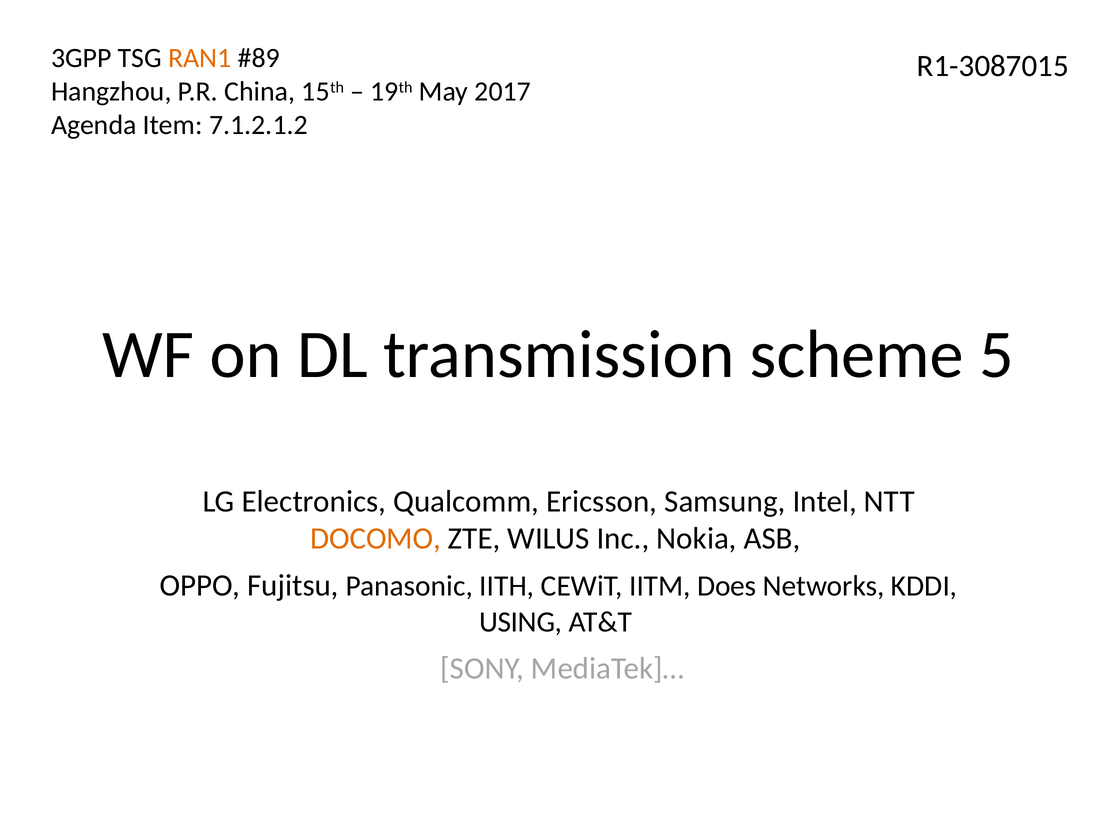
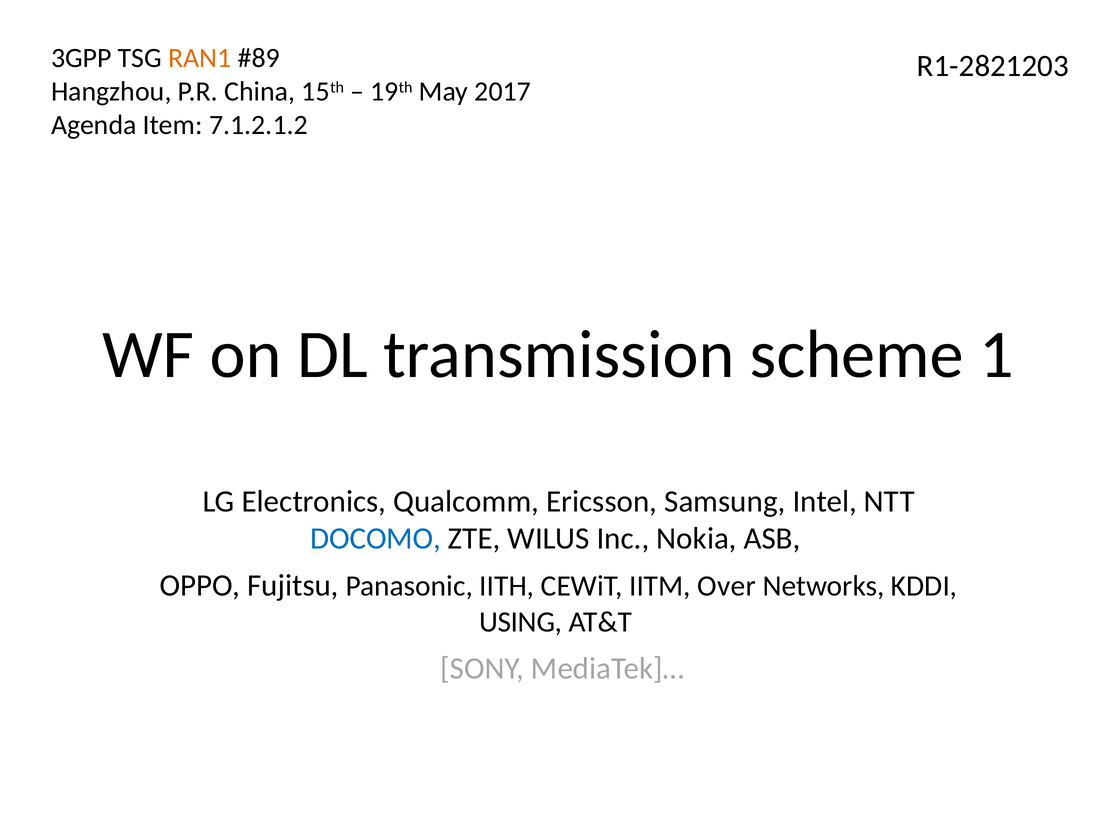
R1-3087015: R1-3087015 -> R1-2821203 (993, 66)
5: 5 -> 1 (996, 355)
DOCOMO colour: orange -> blue (376, 538)
Does: Does -> Over (727, 586)
